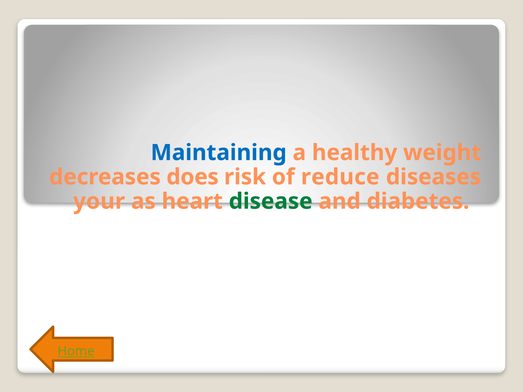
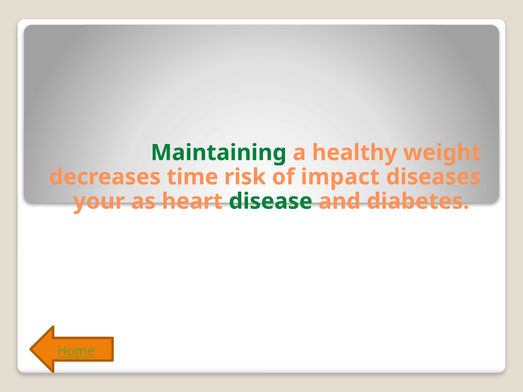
Maintaining colour: blue -> green (219, 153)
does: does -> time (192, 177)
reduce: reduce -> impact (340, 177)
